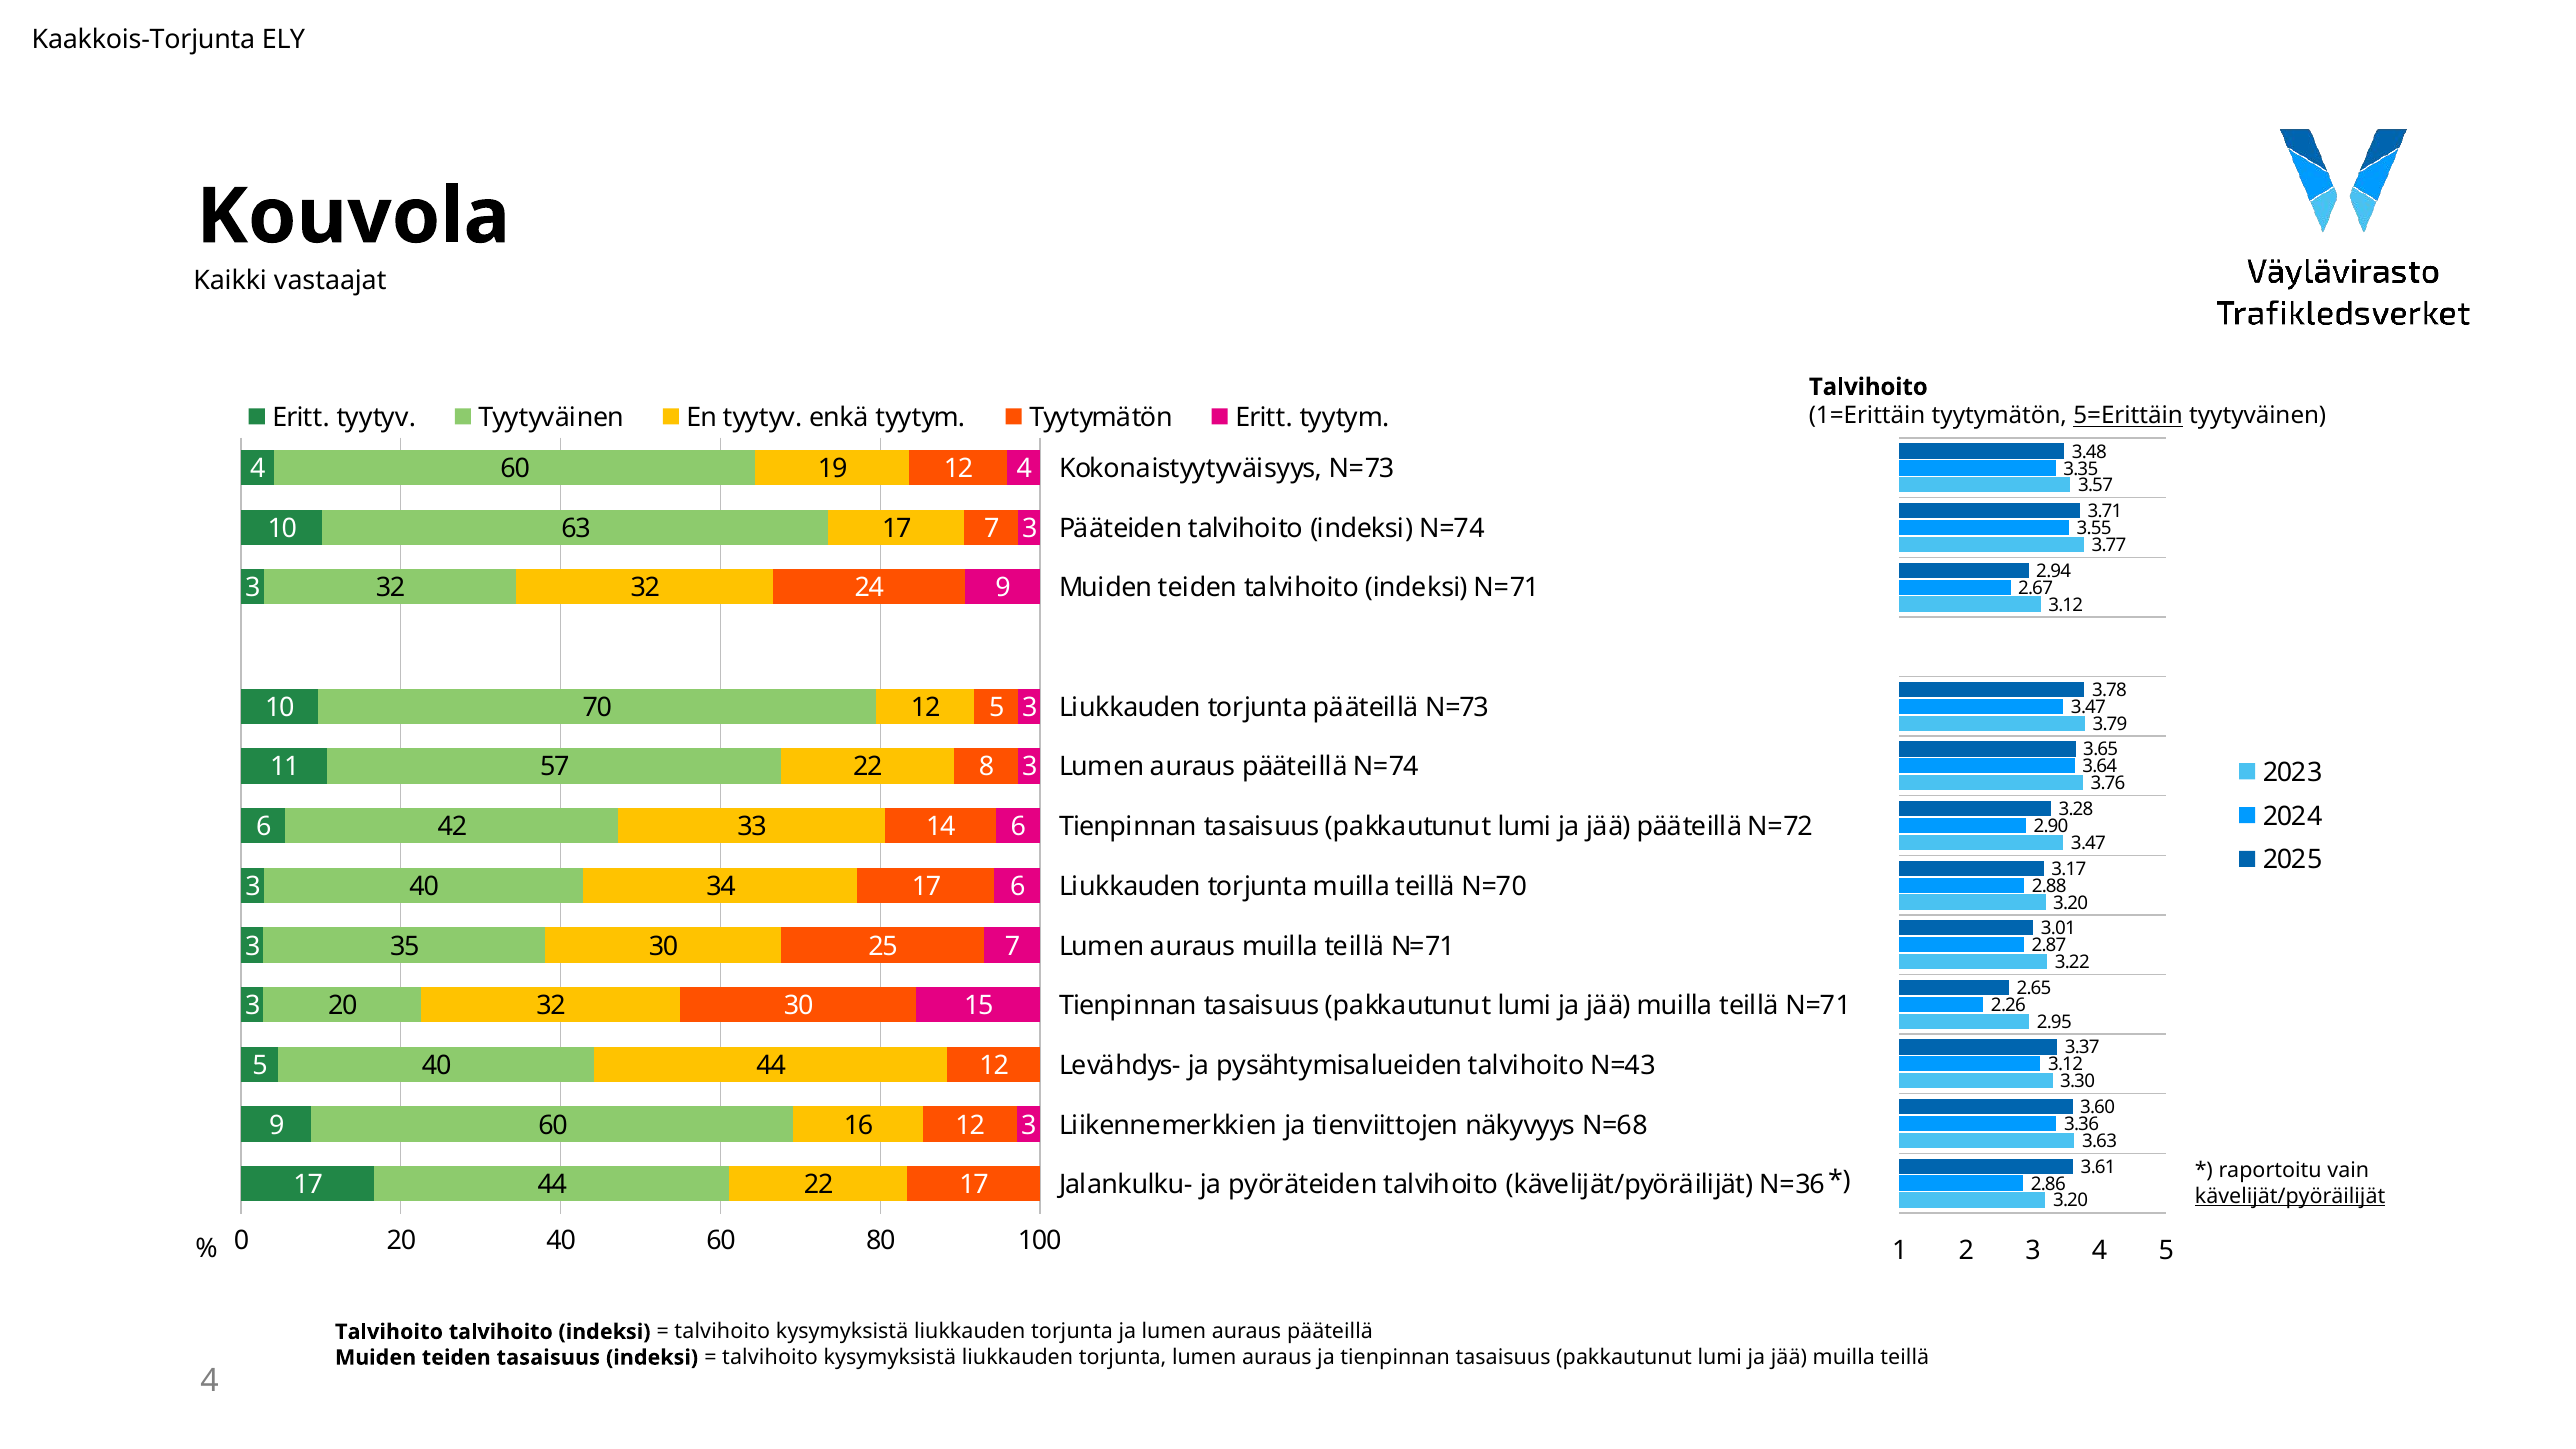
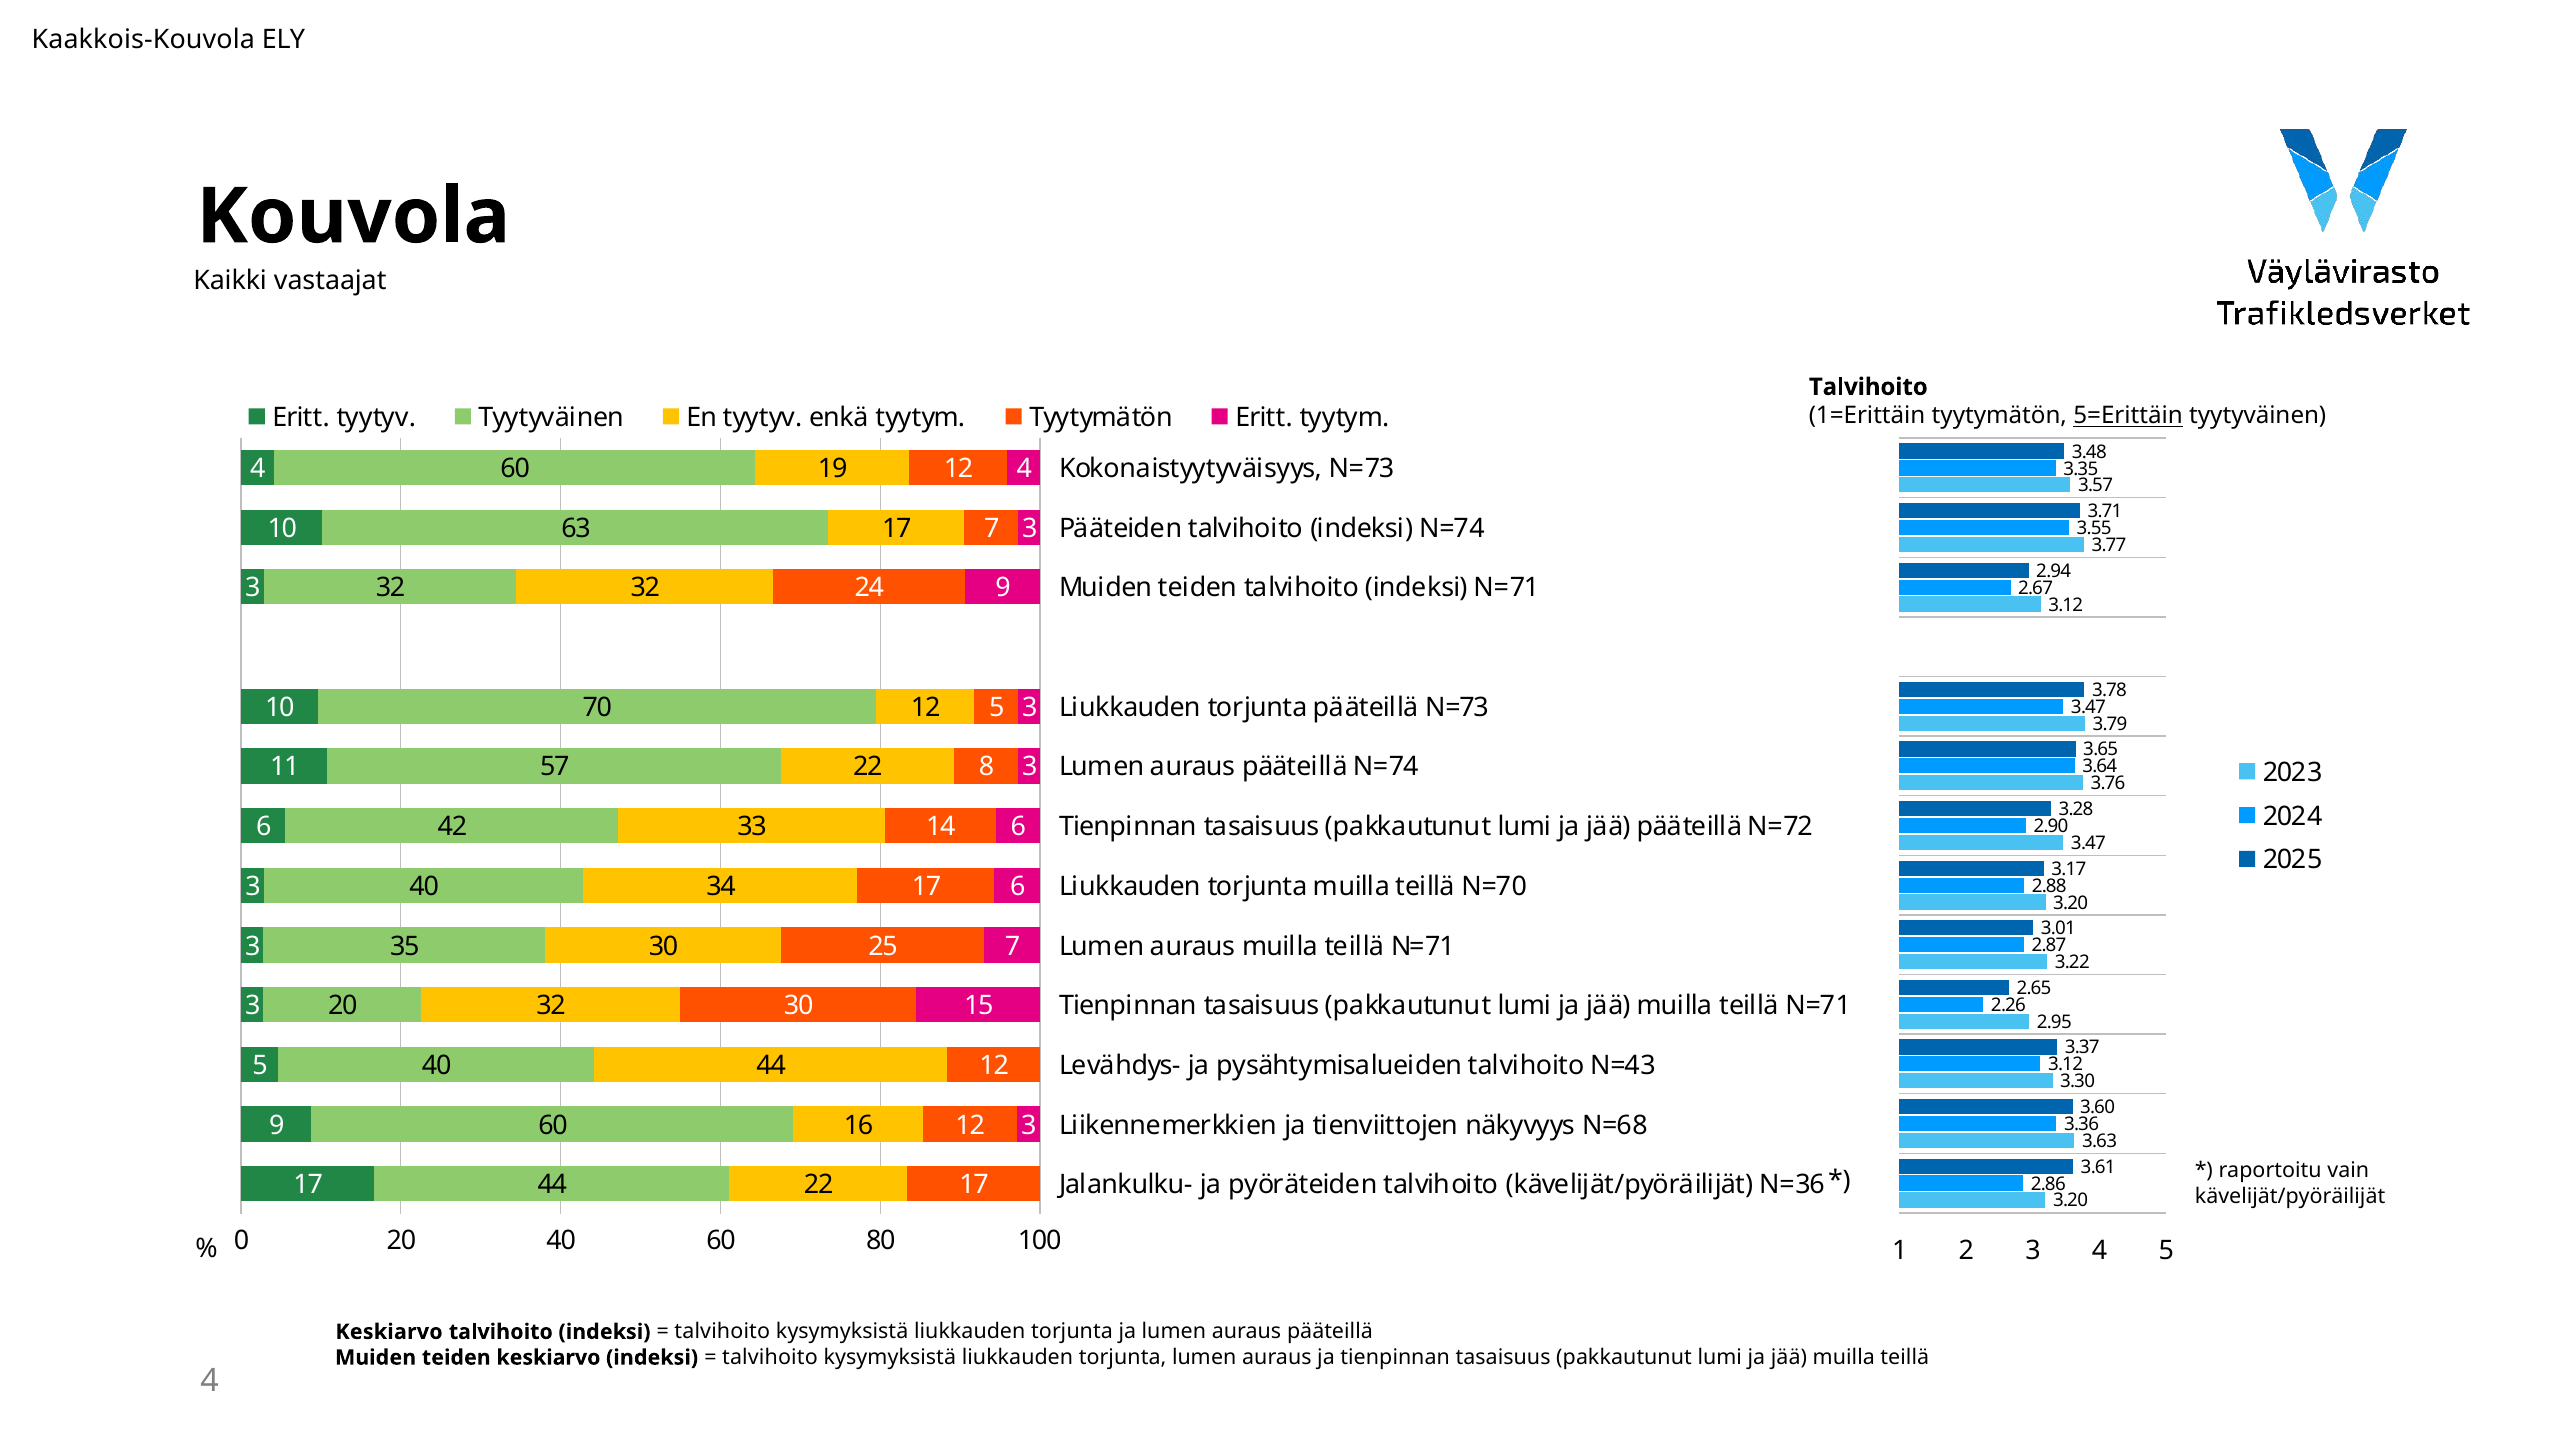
Kaakkois-Torjunta: Kaakkois-Torjunta -> Kaakkois-Kouvola (143, 40)
kävelijät/pyöräilijät underline: present -> none (2290, 1196)
Talvihoito: Talvihoito -> Keskiarvo (389, 1332)
teiden tasaisuus: tasaisuus -> keskiarvo (548, 1358)
